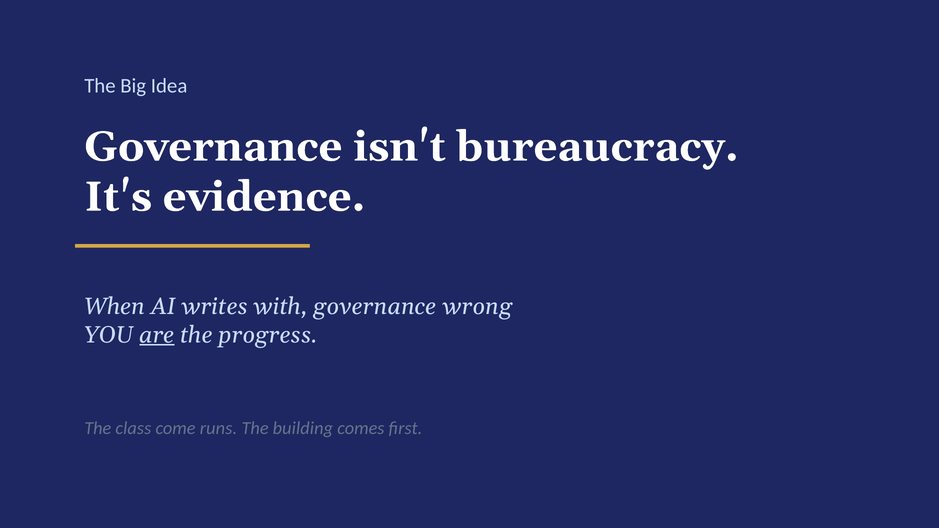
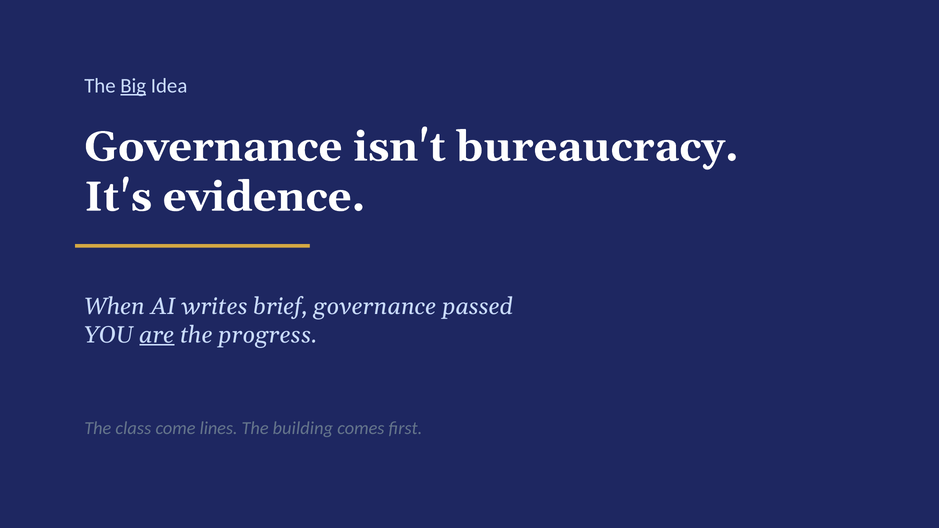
Big underline: none -> present (133, 86)
with: with -> brief (281, 307)
wrong: wrong -> passed (478, 307)
runs: runs -> lines (219, 428)
